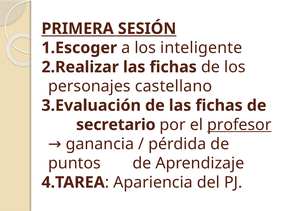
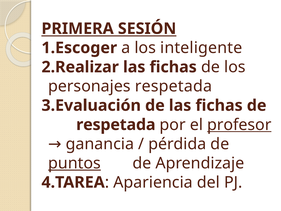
personajes castellano: castellano -> respetada (173, 86)
secretario: secretario -> respetada (116, 125)
puntos underline: none -> present (74, 163)
